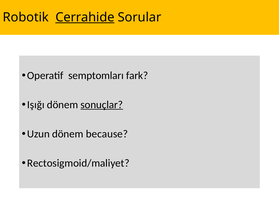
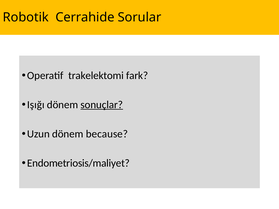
Cerrahide underline: present -> none (85, 17)
semptomları: semptomları -> trakelektomi (96, 76)
Rectosigmoid/maliyet: Rectosigmoid/maliyet -> Endometriosis/maliyet (78, 163)
